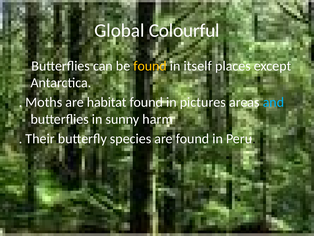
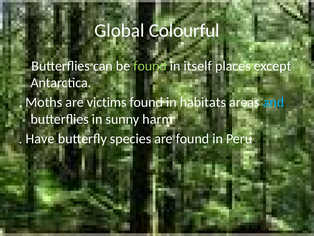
found colour: yellow -> light green (150, 66)
habitat: habitat -> victims (107, 102)
pictures: pictures -> habitats (203, 102)
Their: Their -> Have (40, 138)
